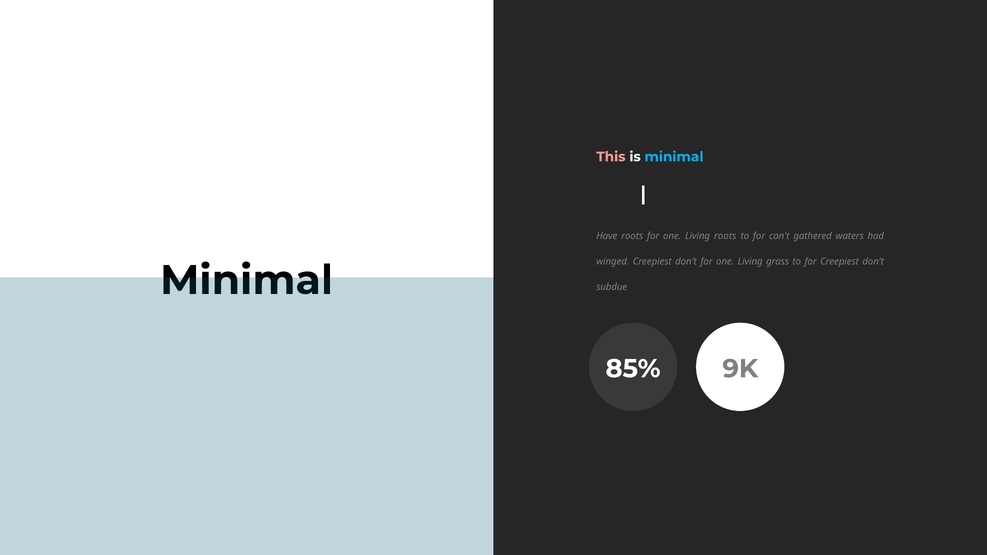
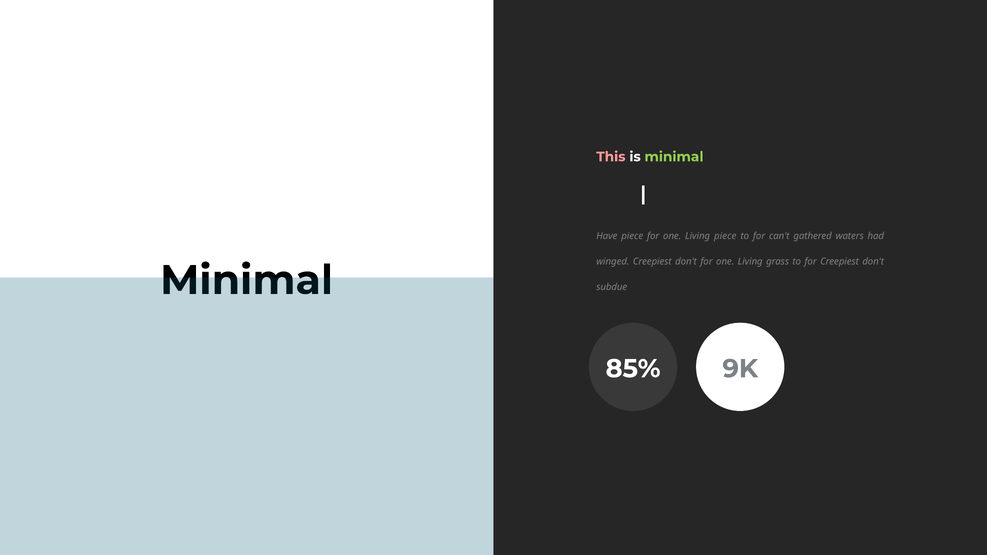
minimal colour: light blue -> light green (674, 157)
Have roots: roots -> piece (632, 236)
Living roots: roots -> piece (725, 236)
